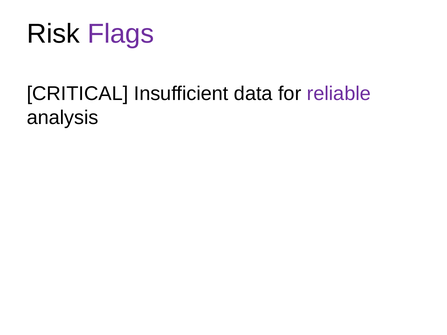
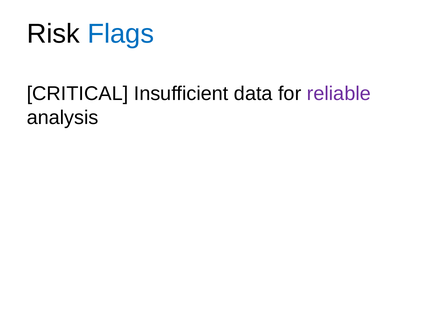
Flags colour: purple -> blue (121, 34)
